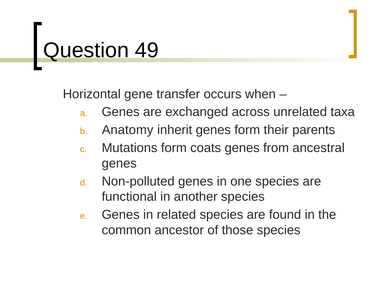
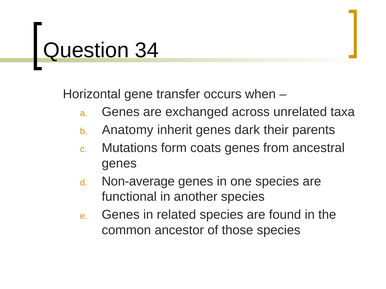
49: 49 -> 34 (147, 50)
genes form: form -> dark (247, 130)
Non-polluted: Non-polluted -> Non-average (138, 182)
